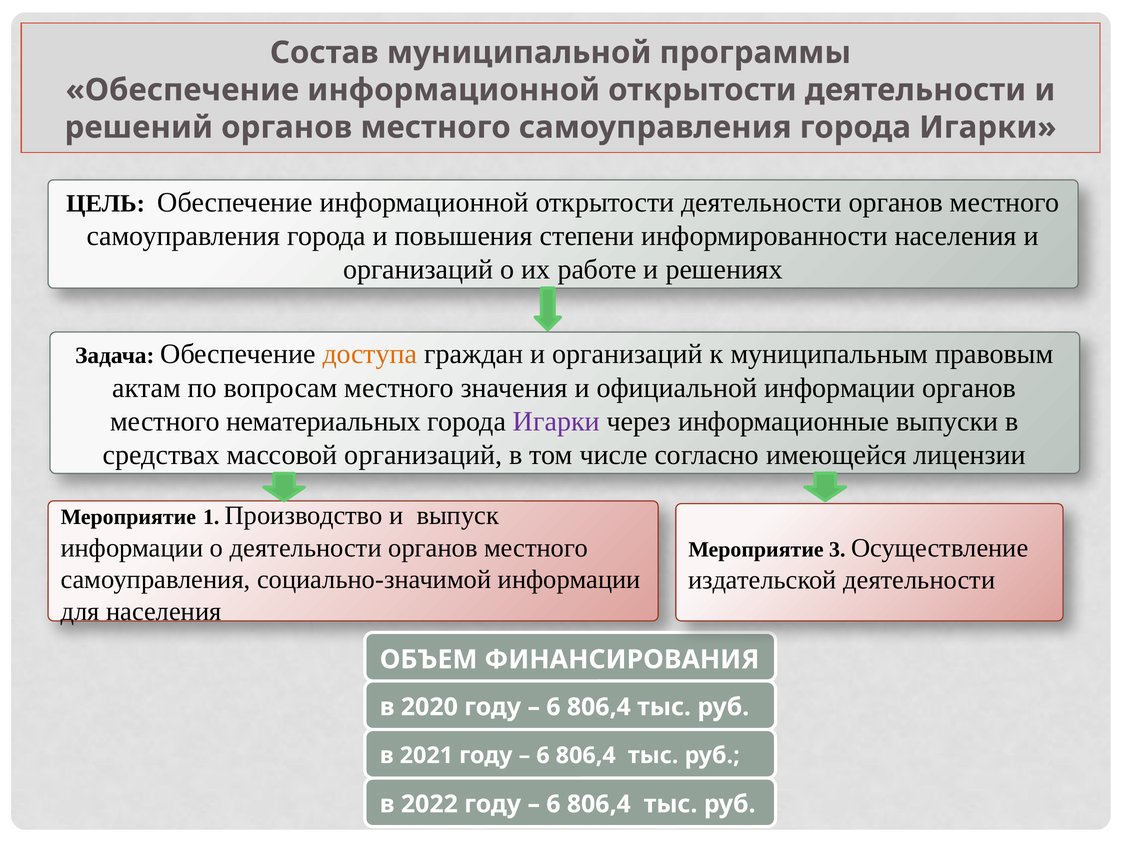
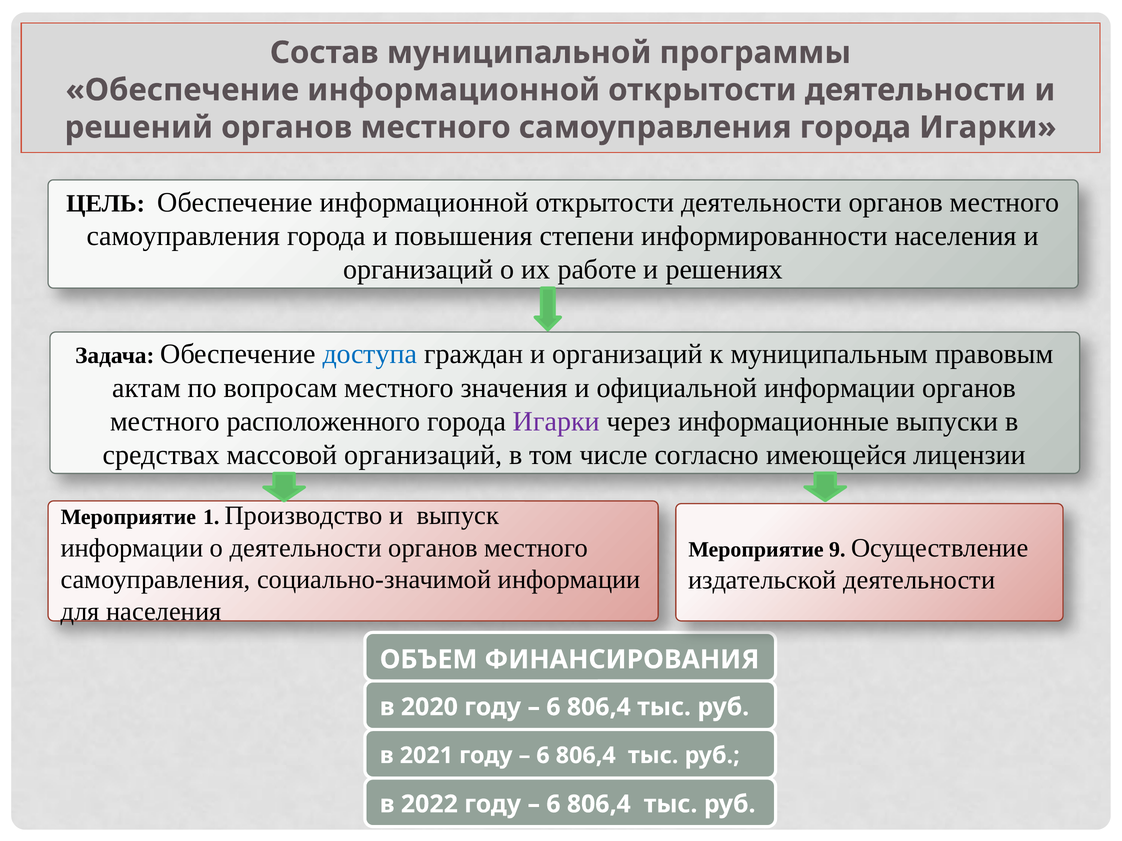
доступа colour: orange -> blue (370, 354)
нематериальных: нематериальных -> расположенного (323, 422)
3: 3 -> 9 (837, 550)
